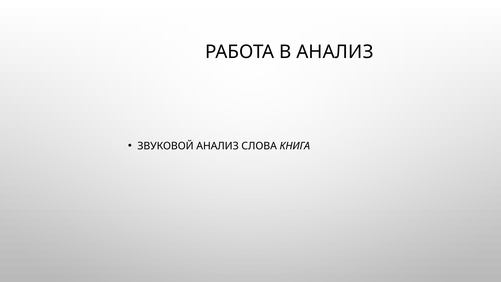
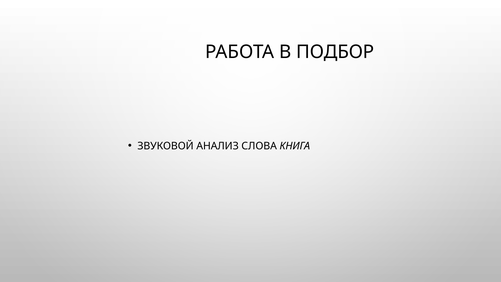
В АНАЛИЗ: АНАЛИЗ -> ПОДБОР (335, 52)
